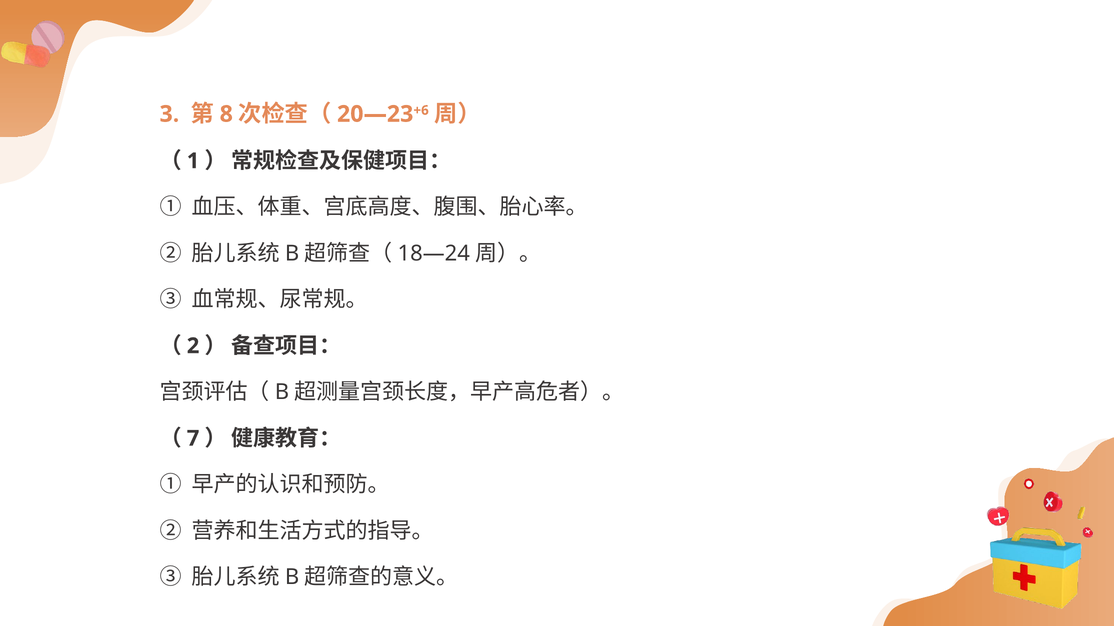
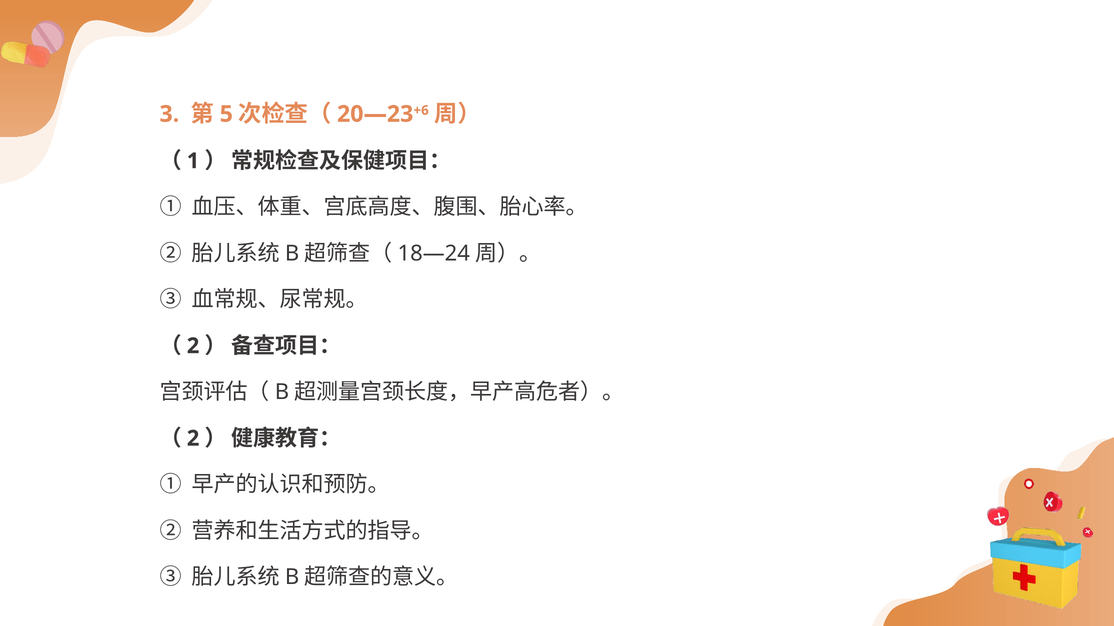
8: 8 -> 5 (226, 114)
7: 7 -> 2 (193, 439)
